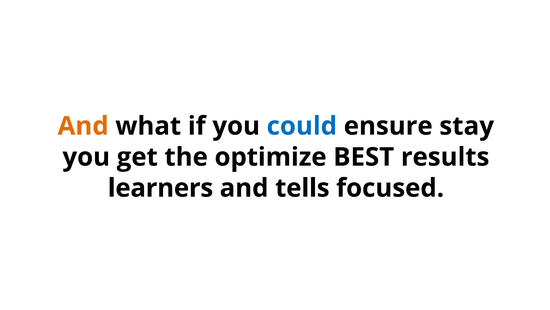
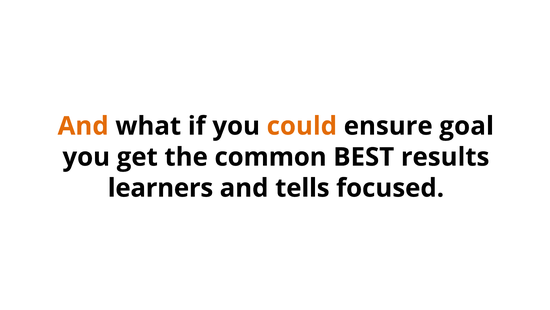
could colour: blue -> orange (302, 126)
stay: stay -> goal (467, 126)
optimize: optimize -> common (271, 157)
